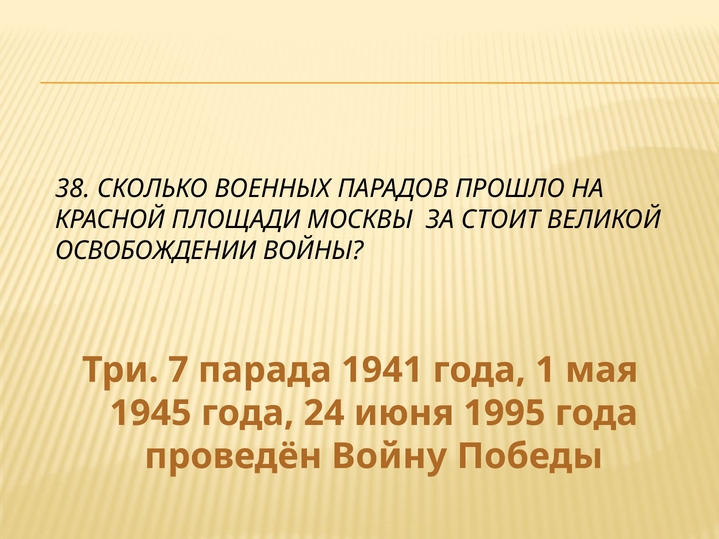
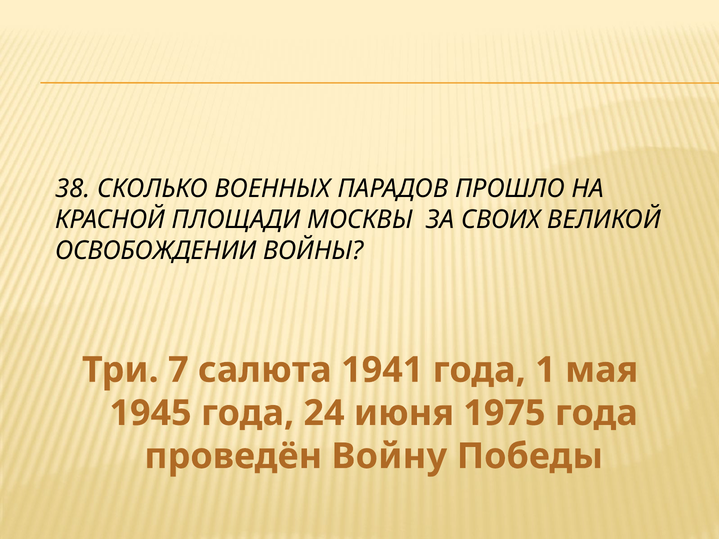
СТОИТ: СТОИТ -> СВОИХ (501, 220)
парада: парада -> салюта (265, 370)
1995: 1995 -> 1975 (504, 413)
